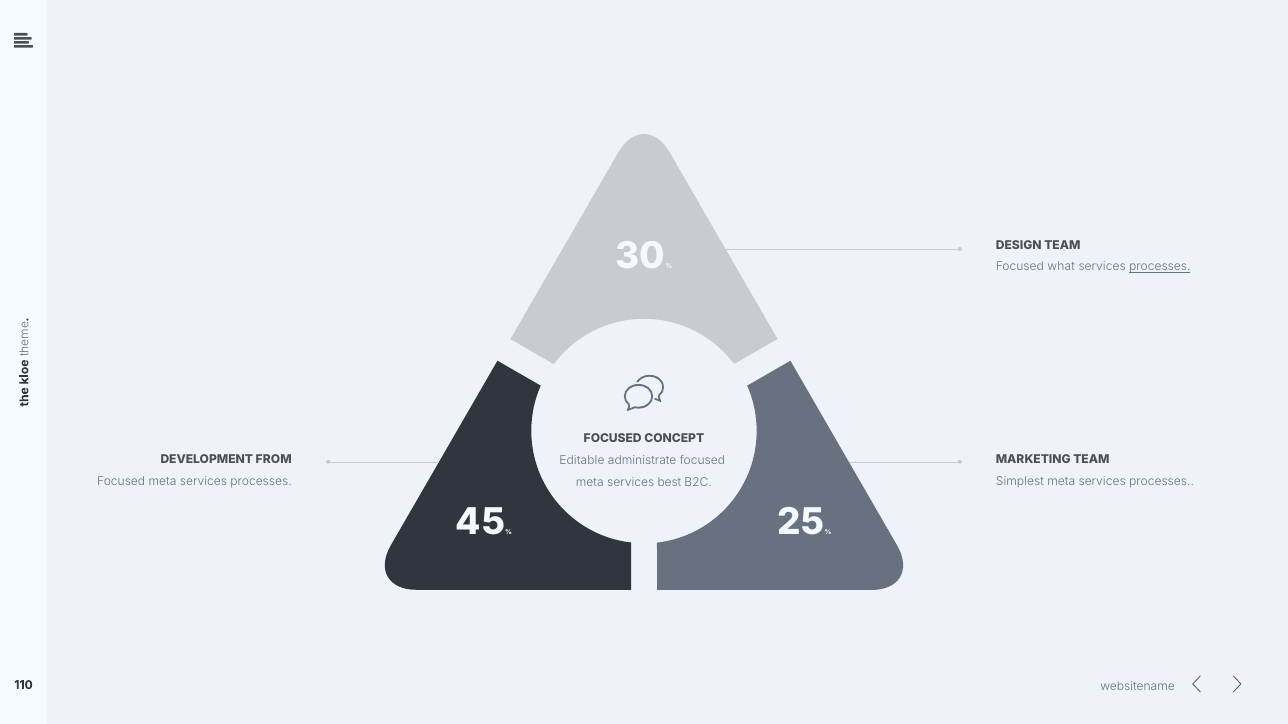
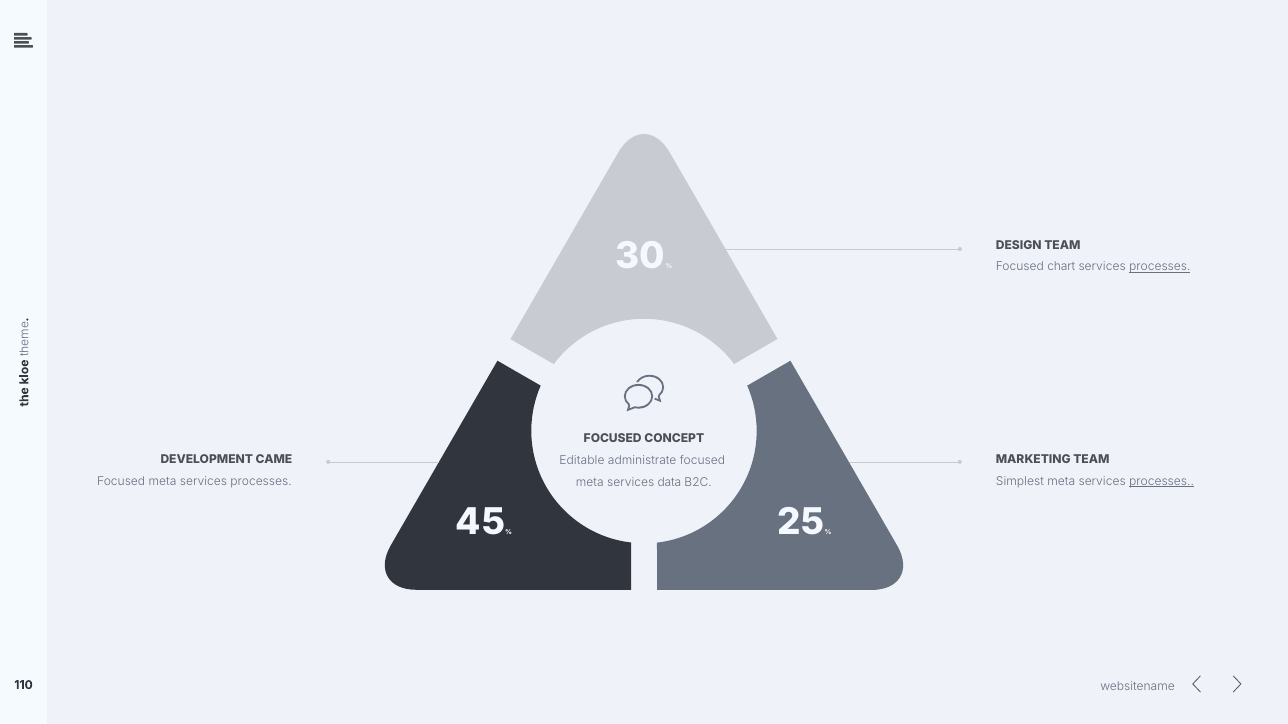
what: what -> chart (1061, 267)
FROM: FROM -> CAME (274, 460)
processes underline: none -> present (1162, 482)
best: best -> data (669, 483)
